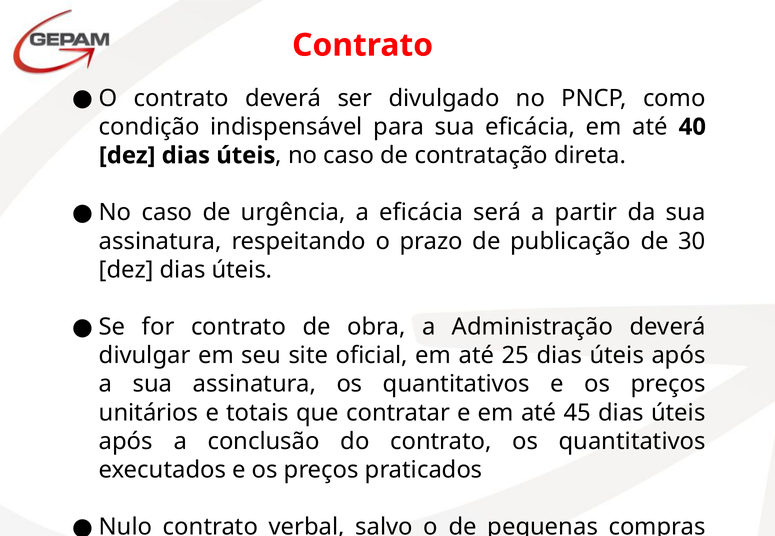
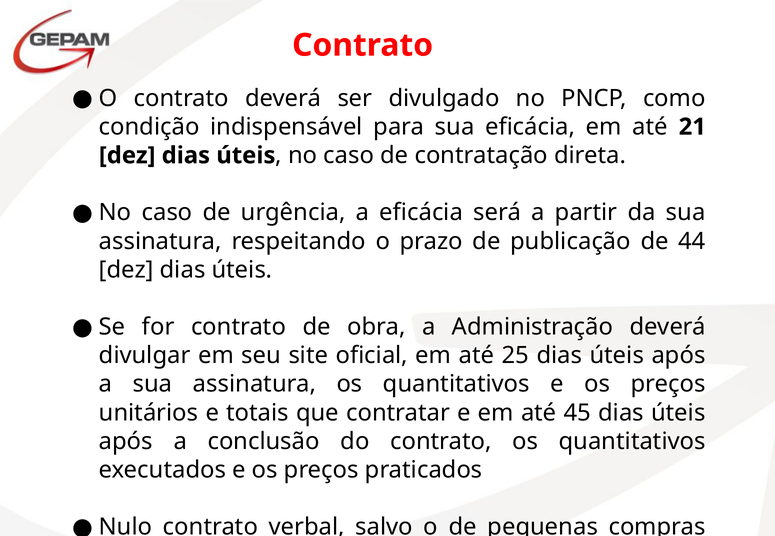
40: 40 -> 21 (692, 127)
30: 30 -> 44 (692, 241)
